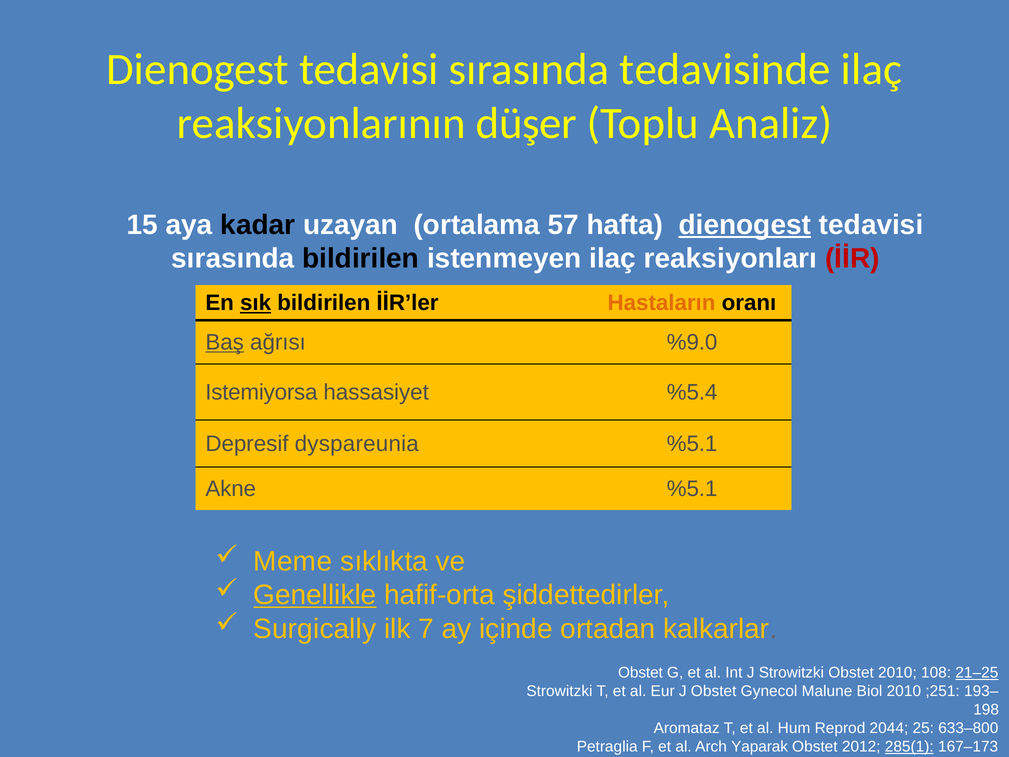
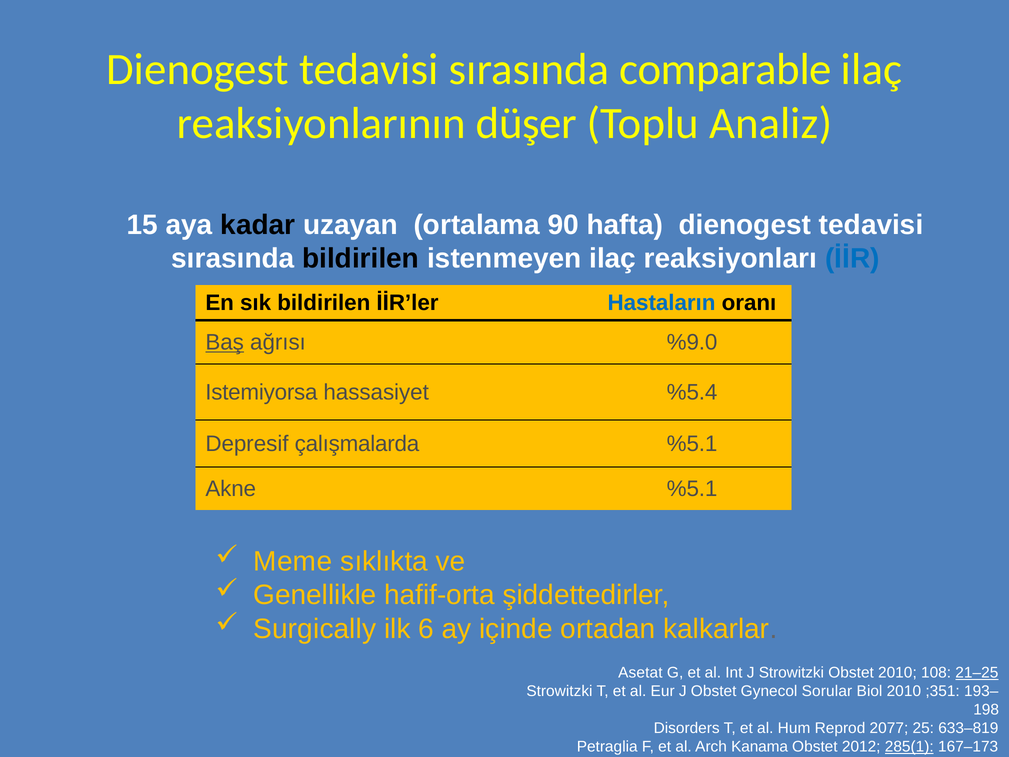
tedavisinde: tedavisinde -> comparable (725, 70)
57: 57 -> 90 (563, 225)
dienogest underline: present -> none (745, 225)
İİR colour: red -> blue (852, 259)
sık underline: present -> none (256, 303)
Hastaların colour: orange -> blue (662, 303)
dyspareunia: dyspareunia -> çalışmalarda (357, 444)
Genellikle underline: present -> none (315, 595)
7: 7 -> 6 (426, 629)
Obstet: Obstet -> Asetat (640, 673)
Malune: Malune -> Sorular (827, 691)
;251: ;251 -> ;351 (943, 691)
Aromataz: Aromataz -> Disorders (687, 728)
2044: 2044 -> 2077 (889, 728)
633–800: 633–800 -> 633–819 (968, 728)
Yaparak: Yaparak -> Kanama (760, 747)
